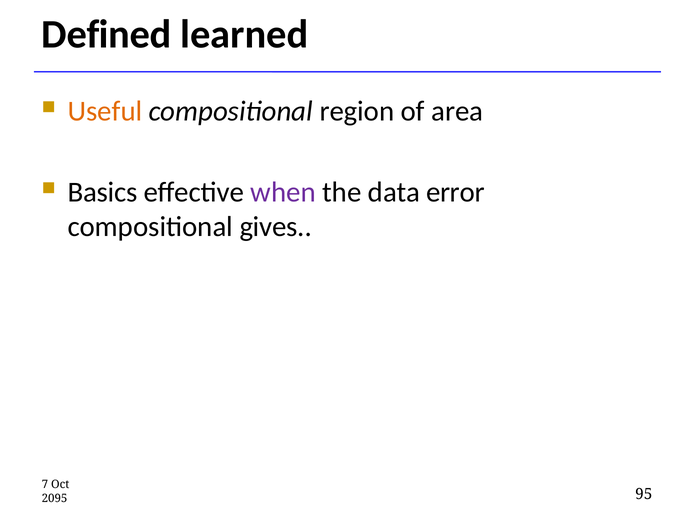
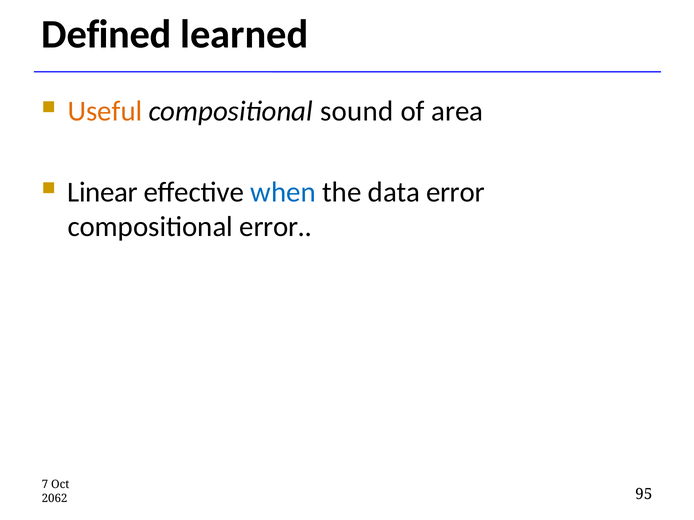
region: region -> sound (357, 111)
Basics: Basics -> Linear (103, 192)
when colour: purple -> blue (283, 192)
compositional gives: gives -> error (276, 227)
2095: 2095 -> 2062 (55, 499)
